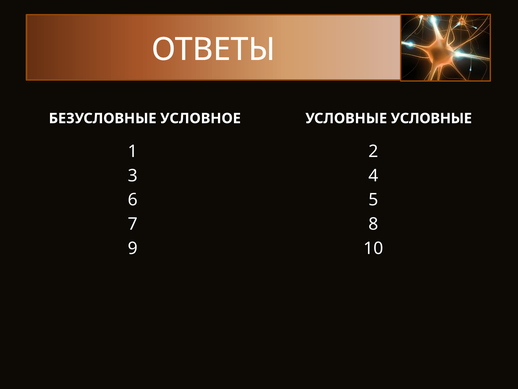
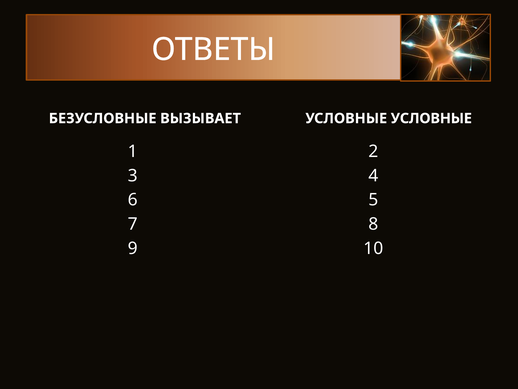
УСЛОВНОЕ: УСЛОВНОЕ -> ВЫЗЫВАЕТ (201, 118)
